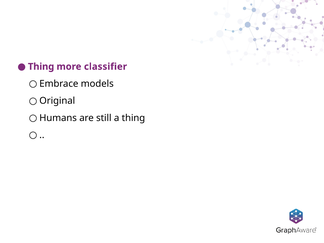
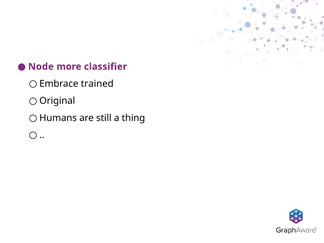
Thing: Thing -> Node (41, 67)
models: models -> trained (97, 84)
